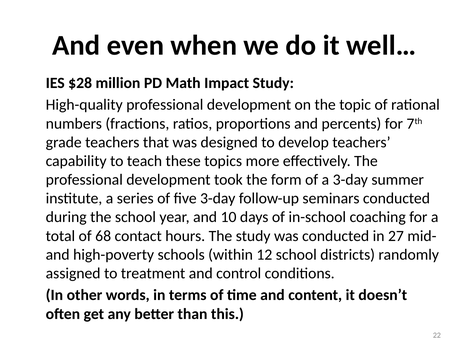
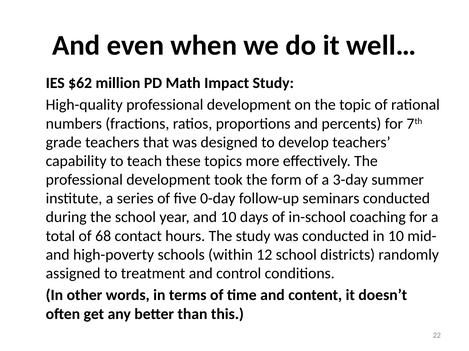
$28: $28 -> $62 (80, 83)
five 3-day: 3-day -> 0-day (218, 199)
in 27: 27 -> 10 (396, 236)
